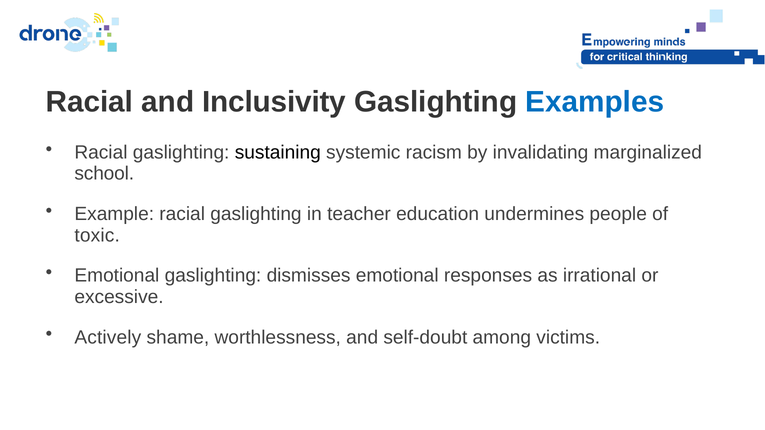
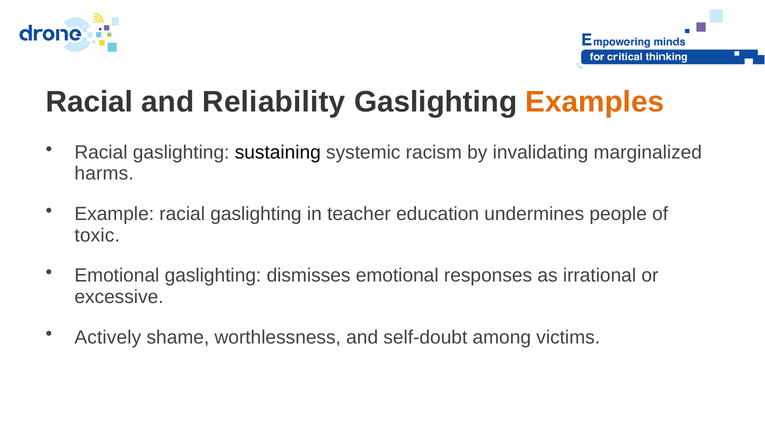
Inclusivity: Inclusivity -> Reliability (274, 102)
Examples colour: blue -> orange (595, 102)
school: school -> harms (104, 174)
